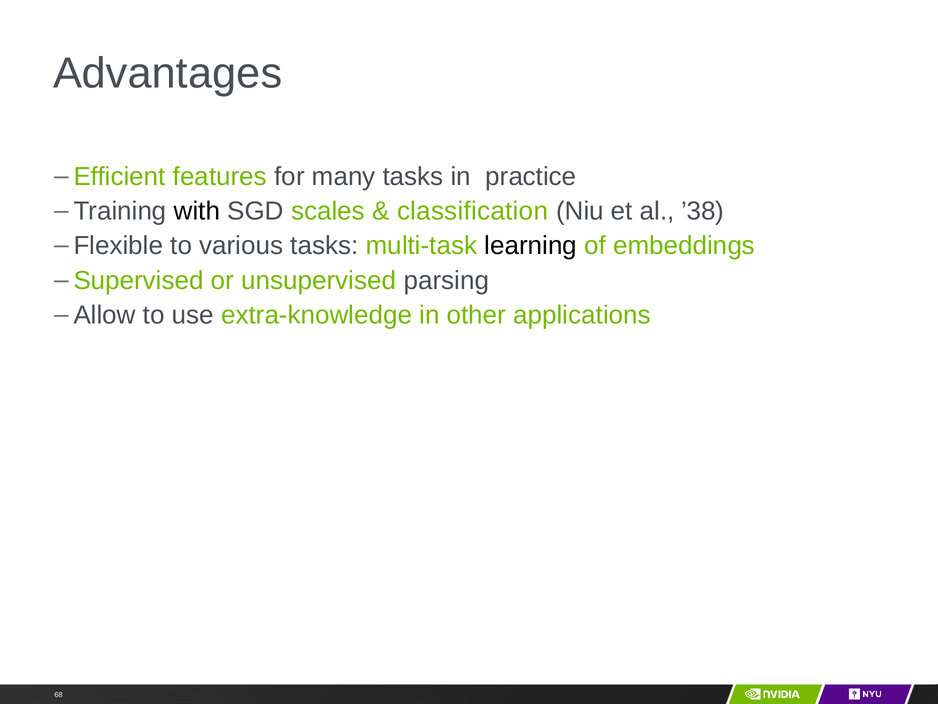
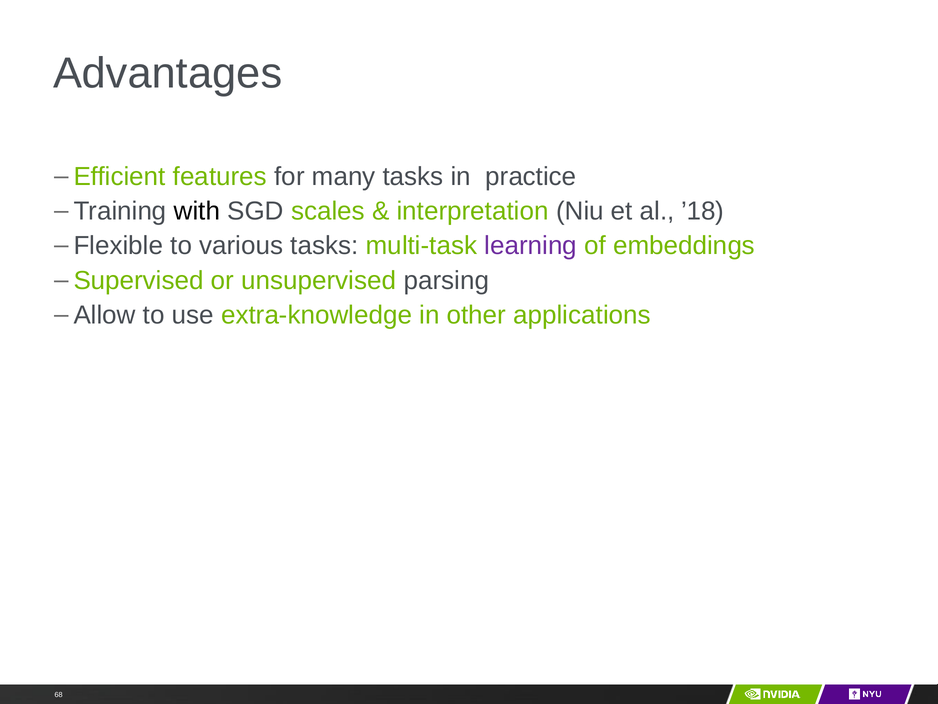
classification: classification -> interpretation (473, 211)
’38: ’38 -> ’18 (703, 211)
learning colour: black -> purple (531, 246)
